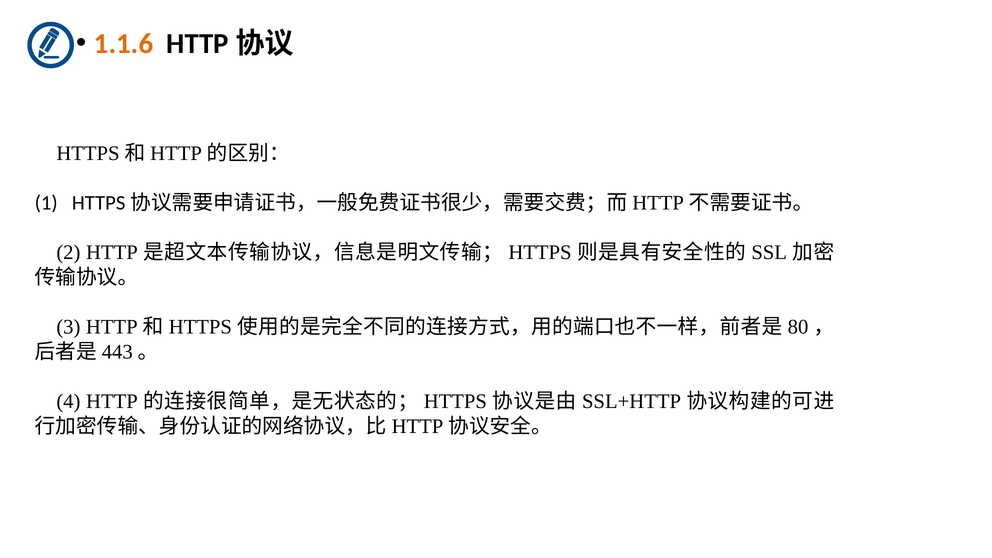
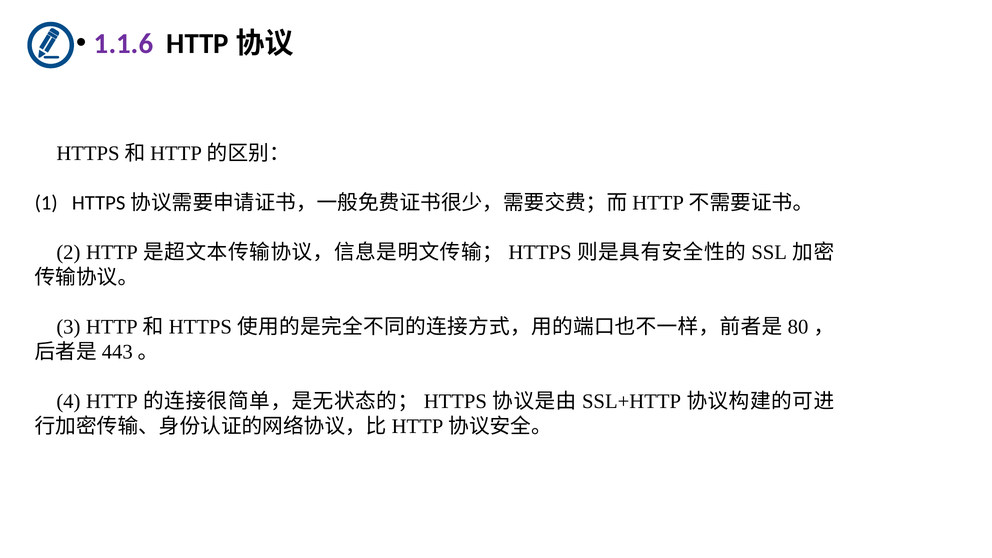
1.1.6 colour: orange -> purple (124, 44)
